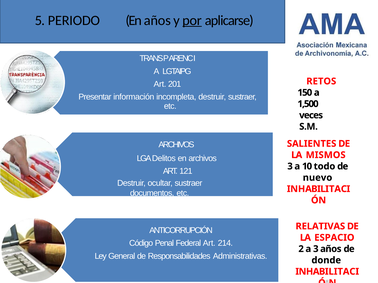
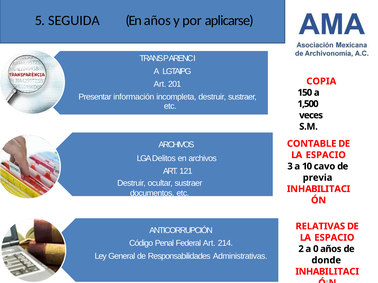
PERIODO: PERIODO -> SEGUIDA (74, 20)
por underline: present -> none (192, 20)
RETOS: RETOS -> COPIA (321, 81)
SALIENTES: SALIENTES -> CONTABLE (312, 144)
MISMOS: MISMOS -> ESPACIO (326, 155)
todo: todo -> cavo (324, 167)
nuevo: nuevo -> previa (318, 178)
a 3: 3 -> 0 (316, 249)
